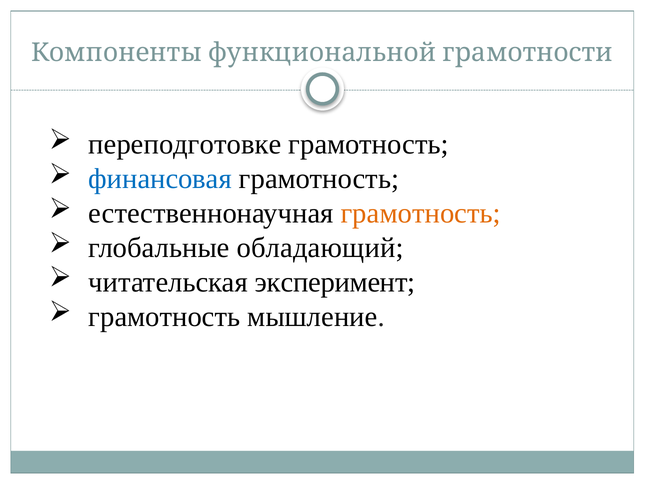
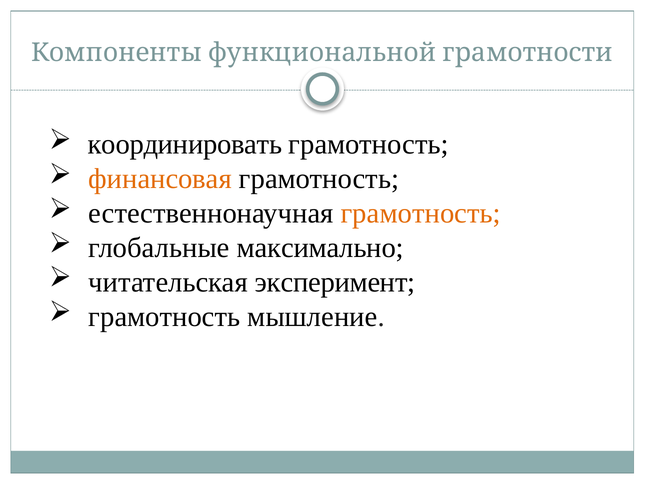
переподготовке: переподготовке -> координировать (185, 144)
финансовая colour: blue -> orange (160, 179)
обладающий: обладающий -> максимально (320, 248)
